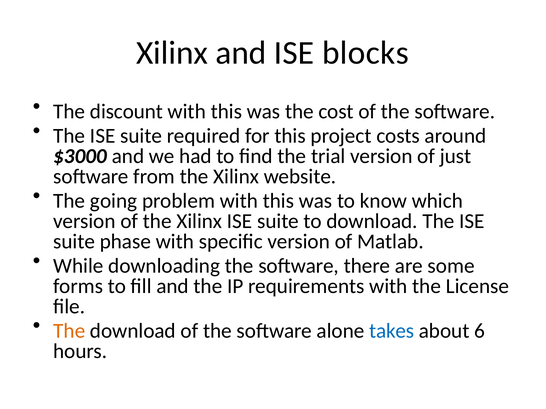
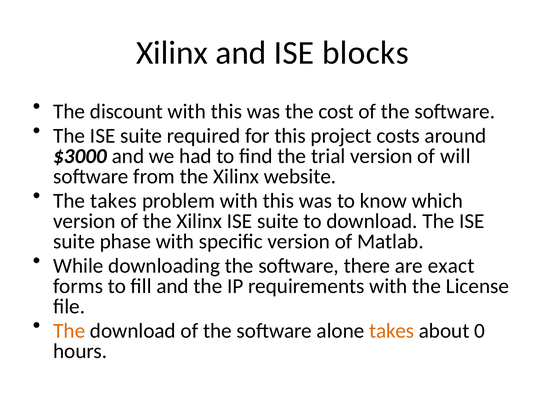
just: just -> will (455, 156)
The going: going -> takes (114, 201)
some: some -> exact (451, 266)
takes colour: blue -> orange (392, 331)
6: 6 -> 0 (480, 331)
